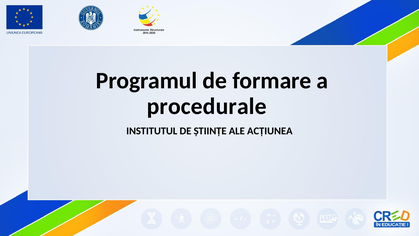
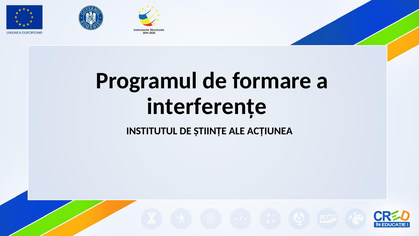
procedurale: procedurale -> interferențe (207, 106)
